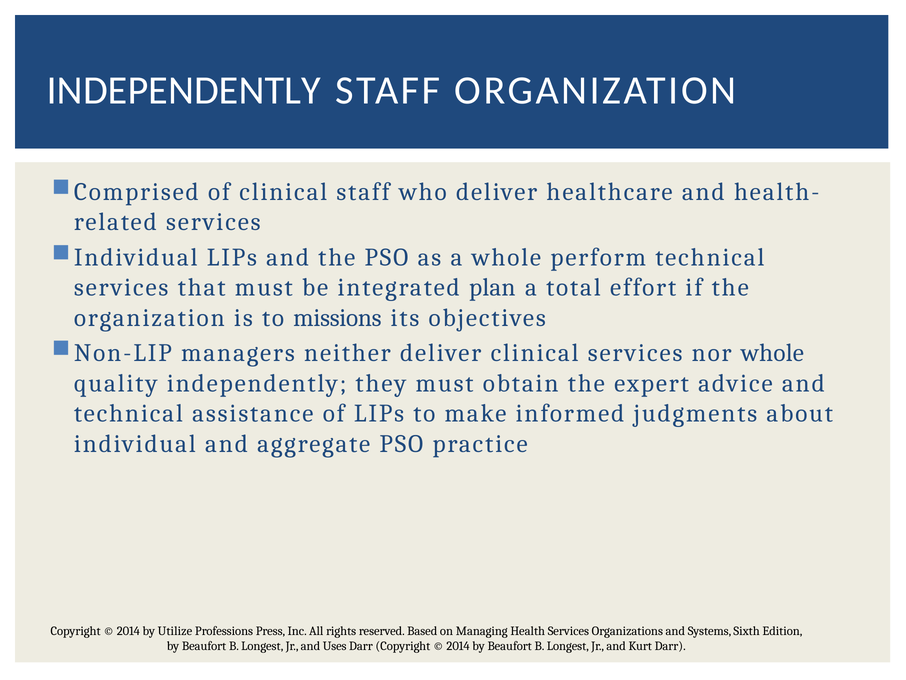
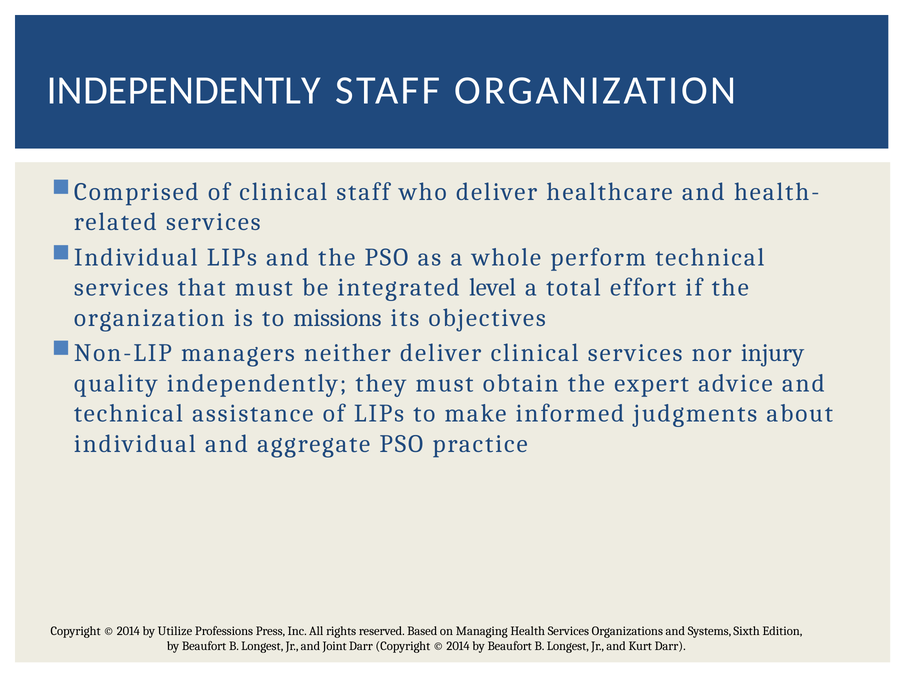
plan: plan -> level (493, 287)
nor whole: whole -> injury (773, 353)
Uses: Uses -> Joint (335, 646)
